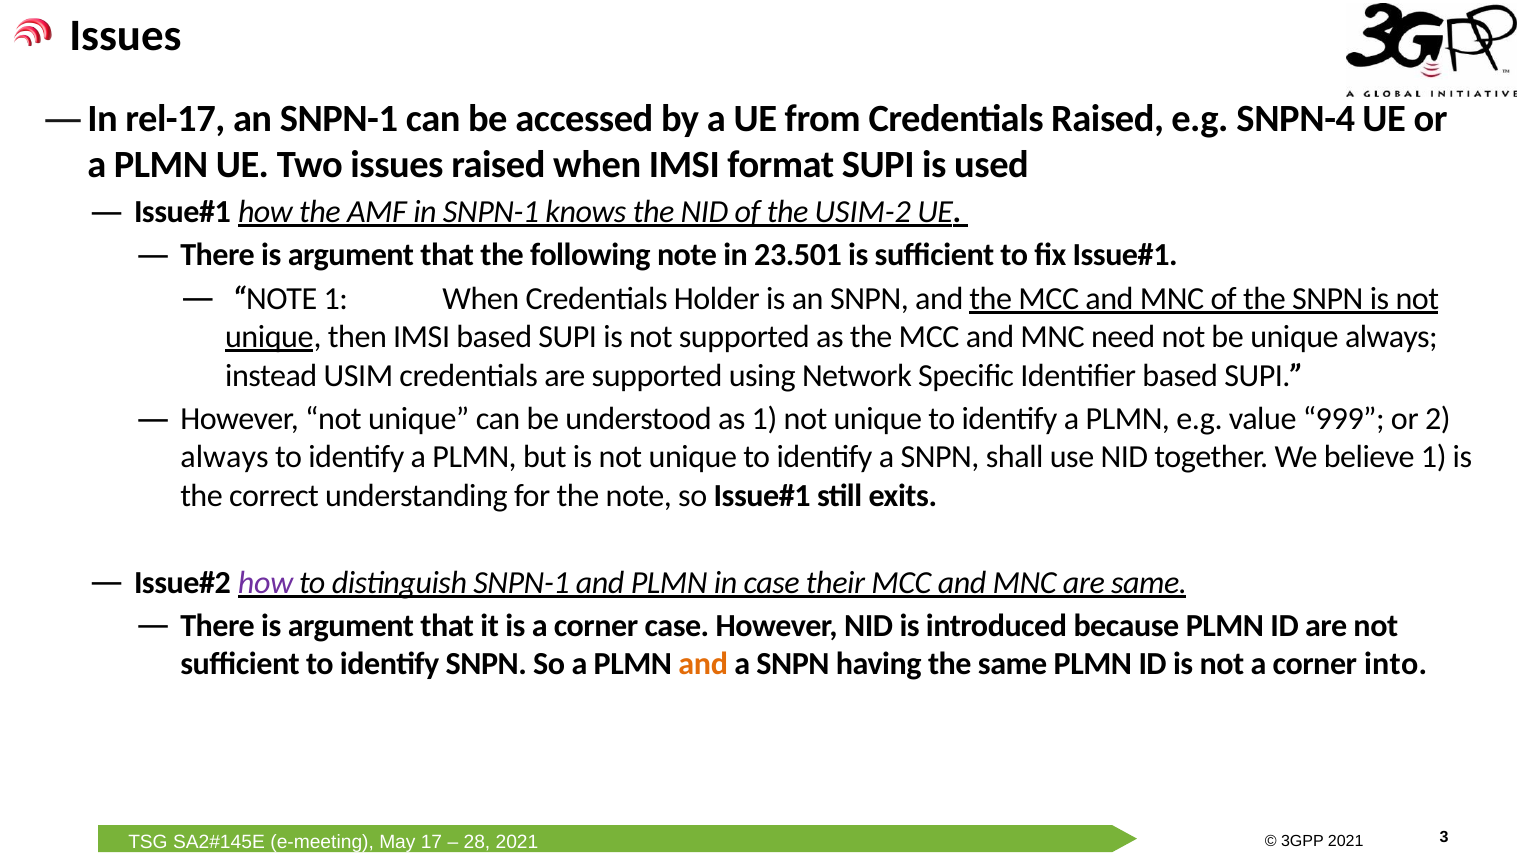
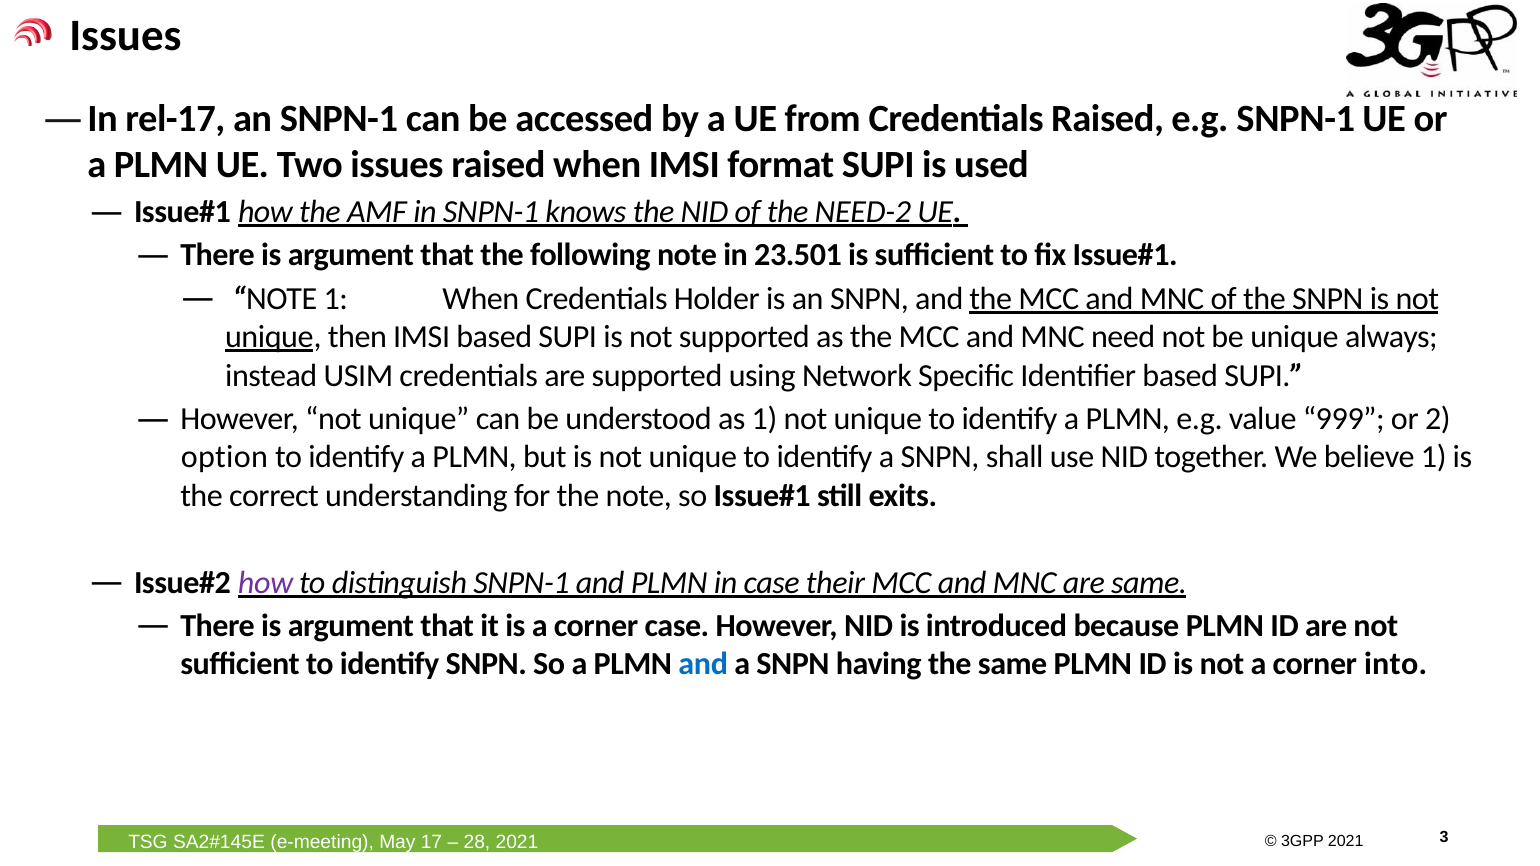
e.g SNPN-4: SNPN-4 -> SNPN-1 (1296, 119)
USIM-2: USIM-2 -> NEED-2 (863, 212)
always: always -> option (224, 457)
and colour: orange -> blue (703, 664)
